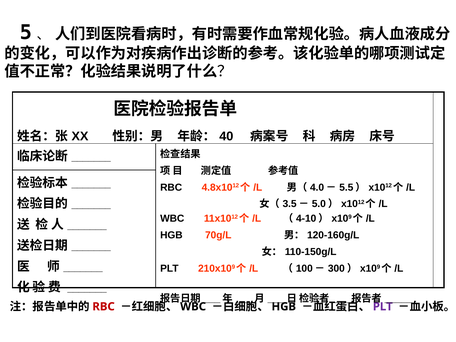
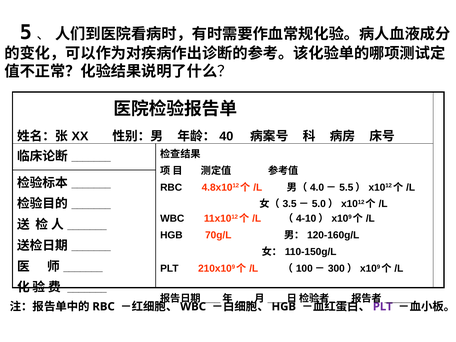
RBC colour: red -> black (104, 307)
